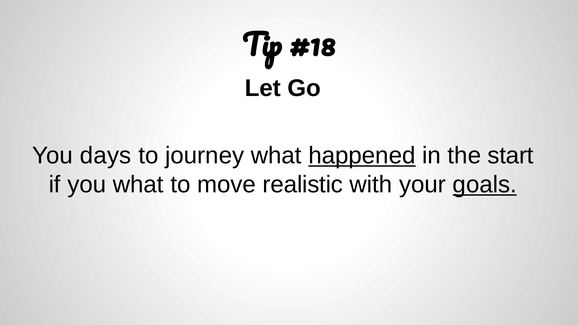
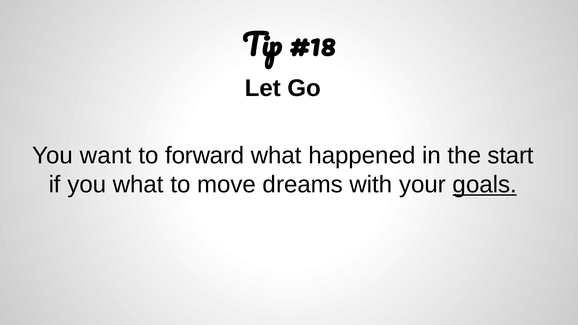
days: days -> want (106, 156)
journey: journey -> forward (205, 156)
happened underline: present -> none (362, 156)
realistic: realistic -> dreams (303, 185)
